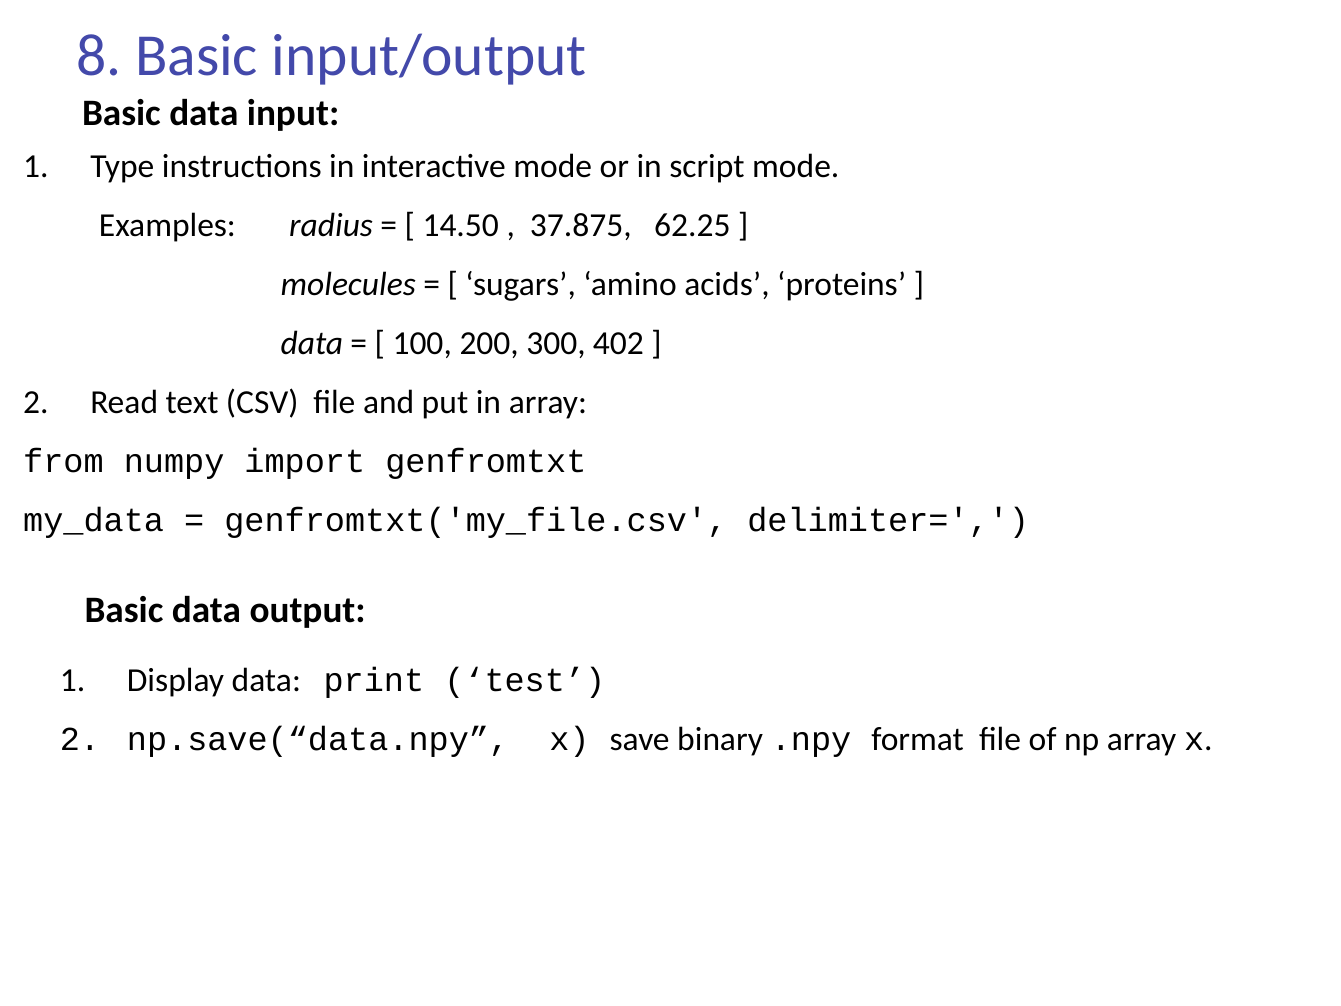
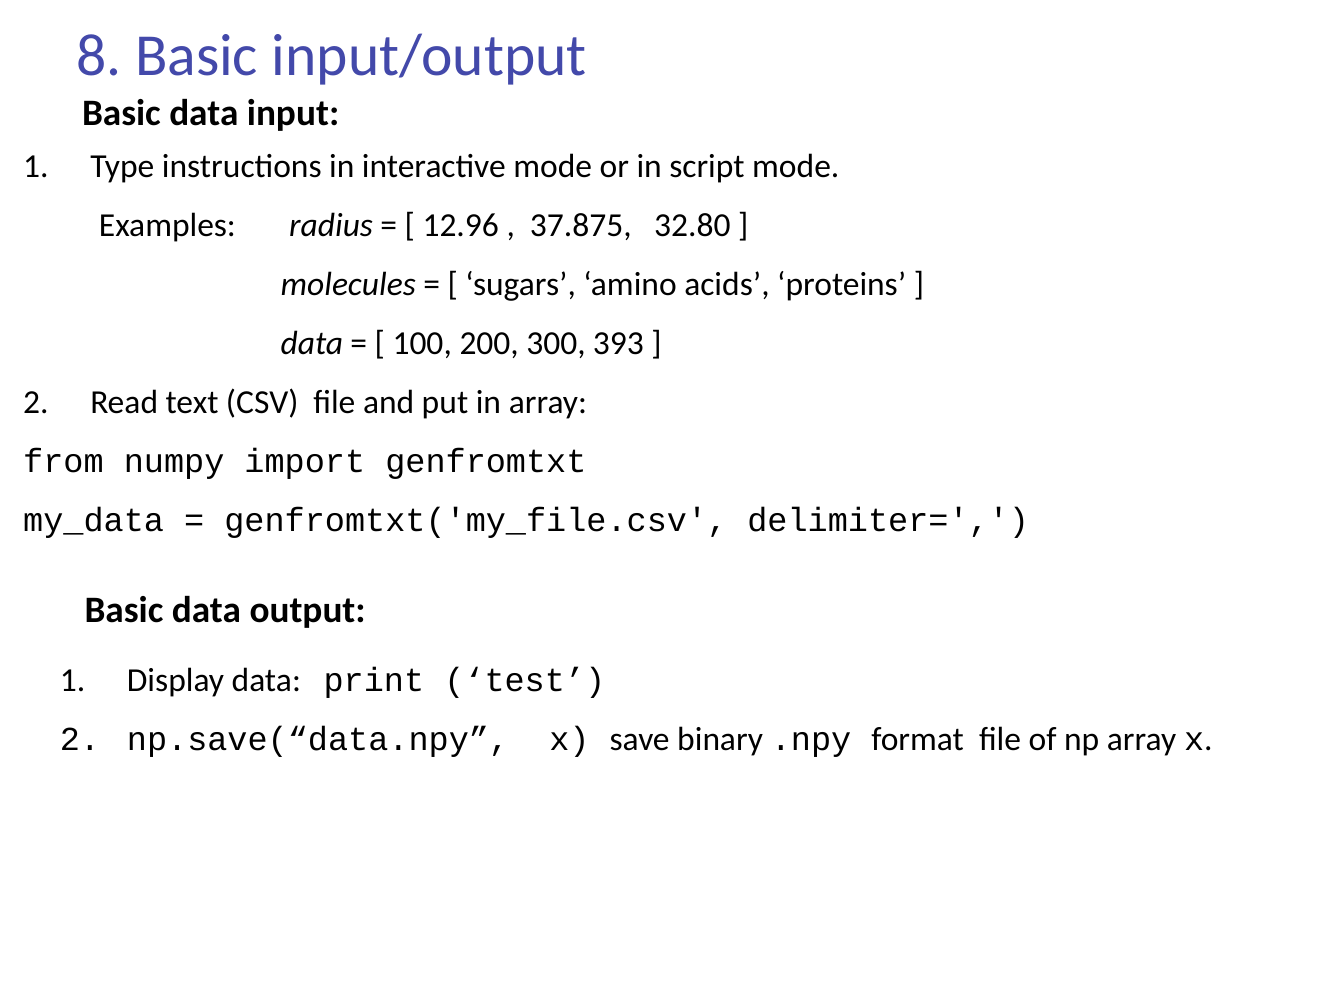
14.50: 14.50 -> 12.96 (461, 226)
62.25: 62.25 -> 32.80 (692, 226)
402: 402 -> 393 (618, 343)
